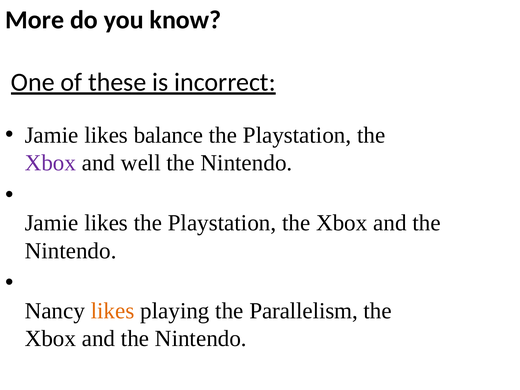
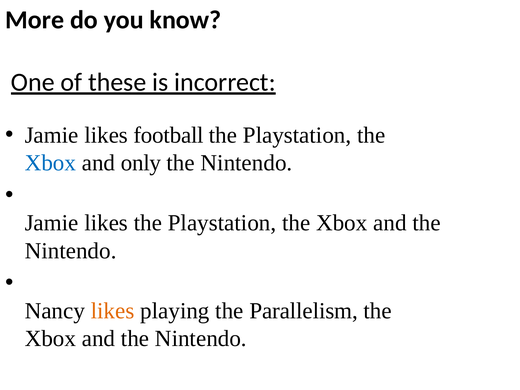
balance: balance -> football (169, 135)
Xbox colour: purple -> blue (50, 163)
well: well -> only (141, 163)
